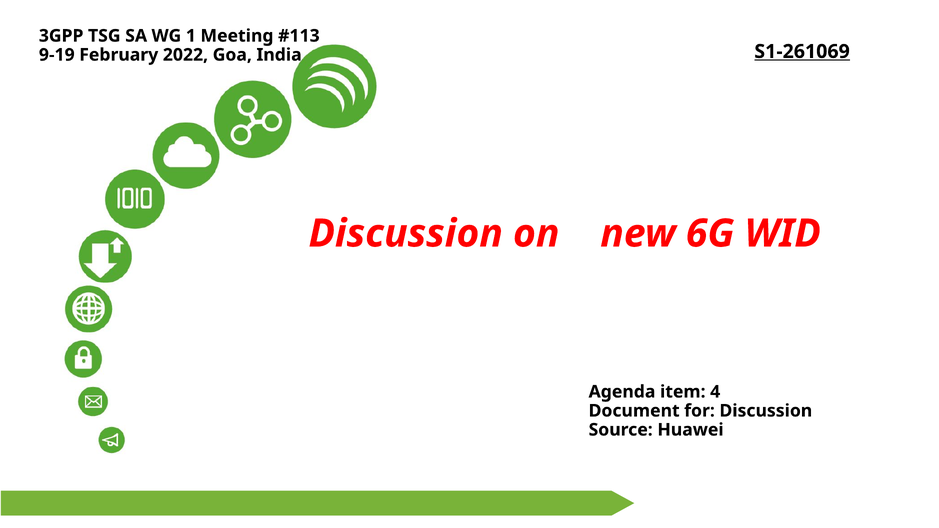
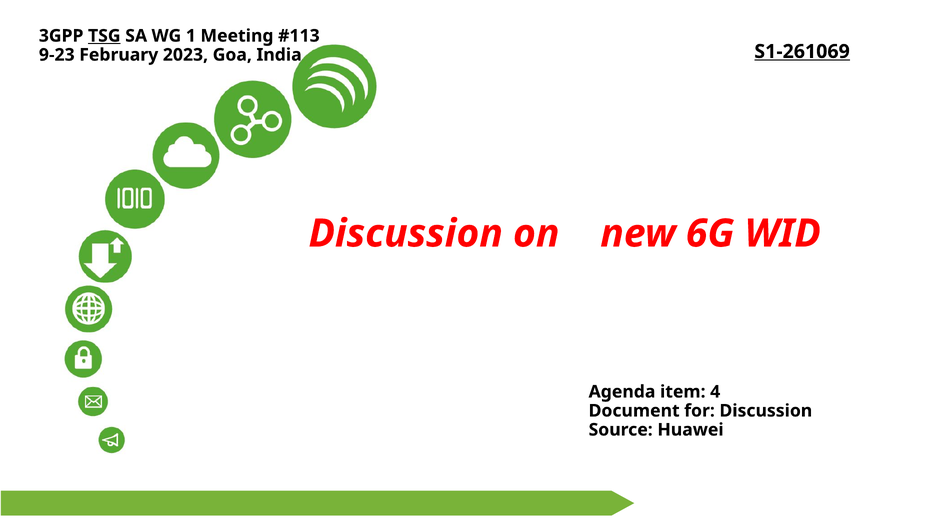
TSG underline: none -> present (104, 36)
9-19: 9-19 -> 9-23 (57, 55)
2022: 2022 -> 2023 (185, 55)
